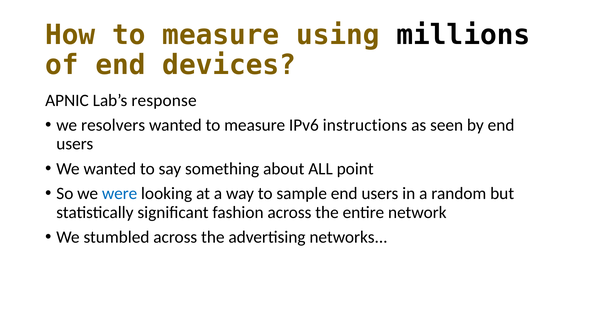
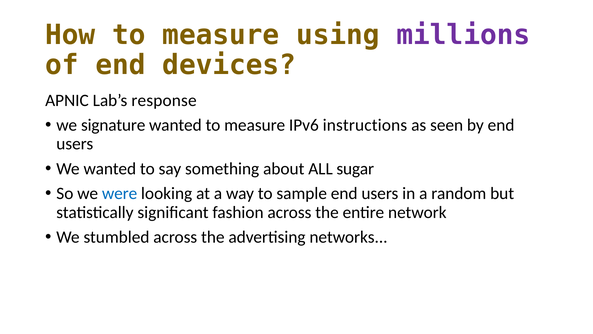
millions colour: black -> purple (463, 35)
resolvers: resolvers -> signature (113, 125)
point: point -> sugar (355, 169)
